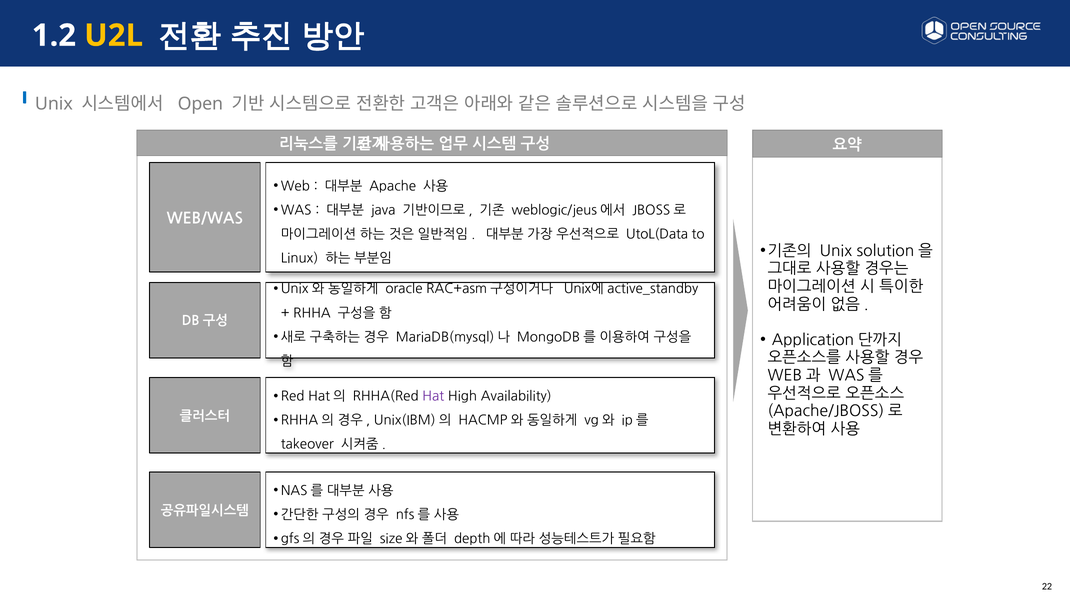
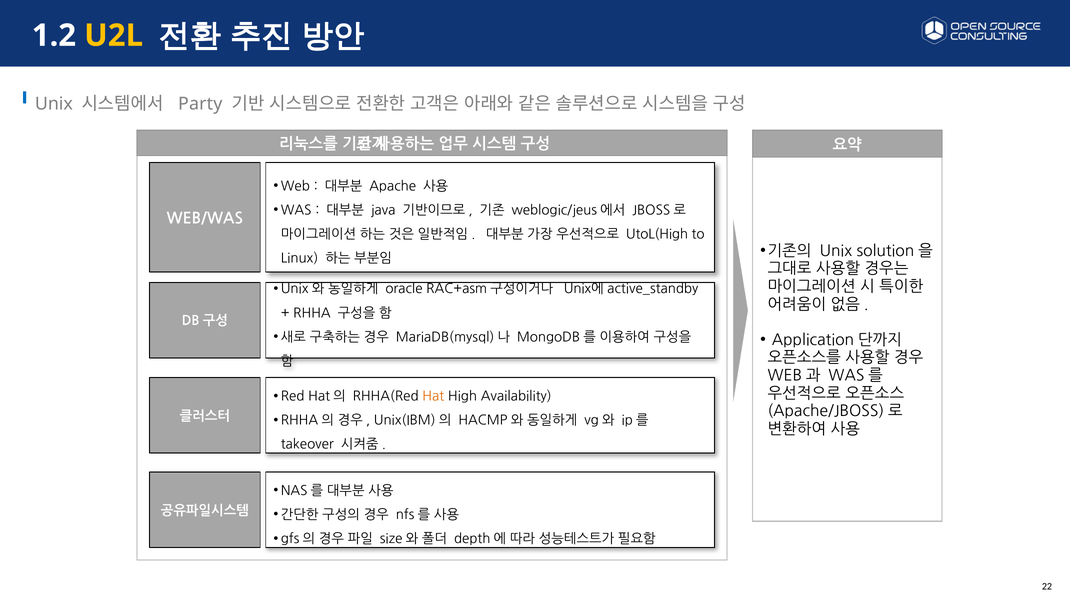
Open: Open -> Party (200, 104)
UtoL(Data: UtoL(Data -> UtoL(High (657, 234)
Hat colour: purple -> orange (433, 396)
